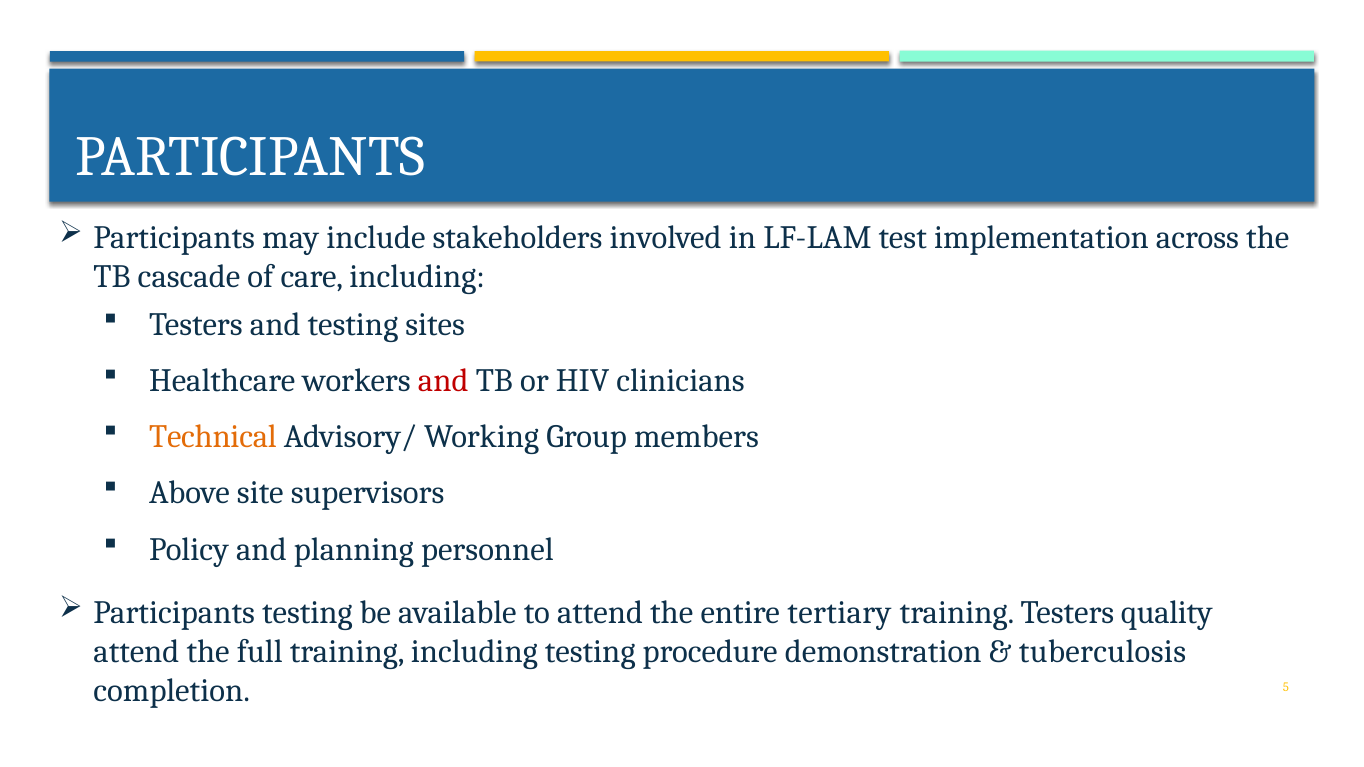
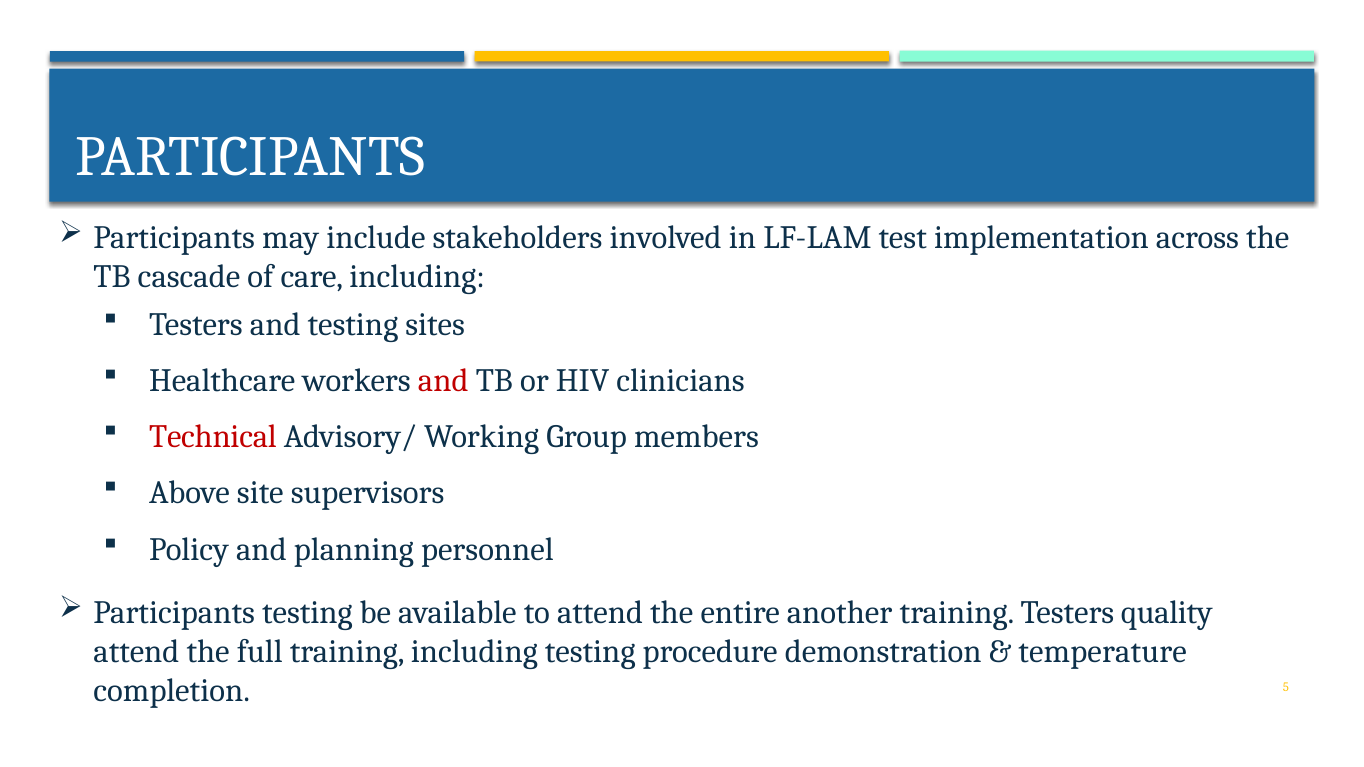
Technical colour: orange -> red (213, 437)
tertiary: tertiary -> another (840, 612)
tuberculosis: tuberculosis -> temperature (1103, 652)
